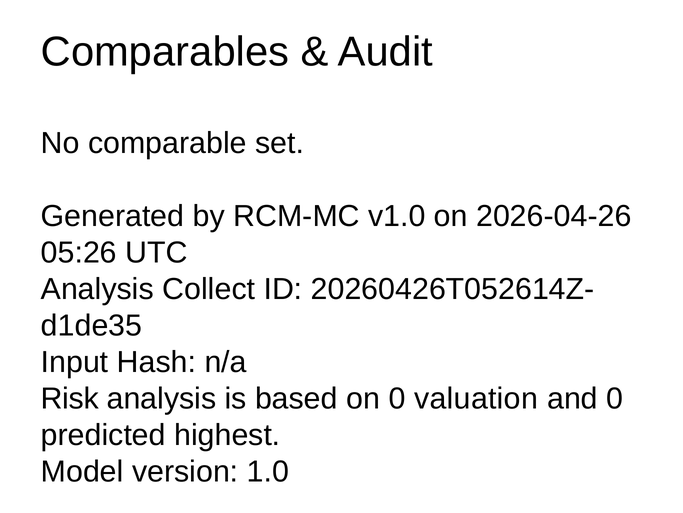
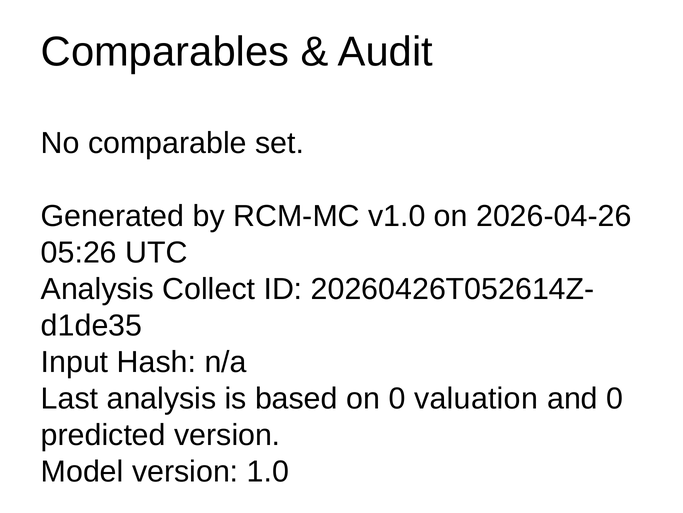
Risk: Risk -> Last (70, 398)
predicted highest: highest -> version (227, 435)
